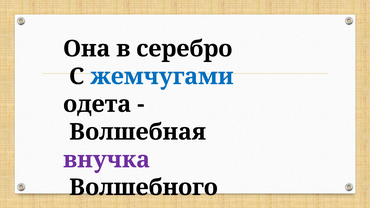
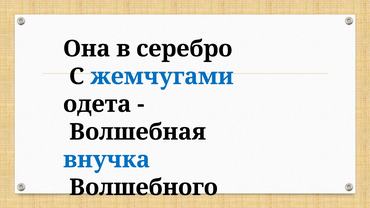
внучка colour: purple -> blue (107, 160)
